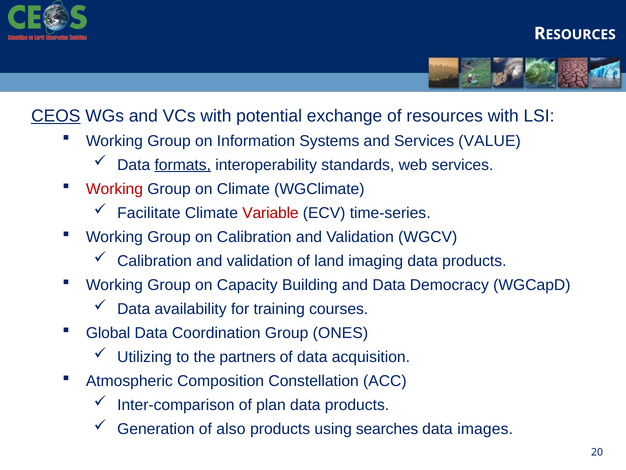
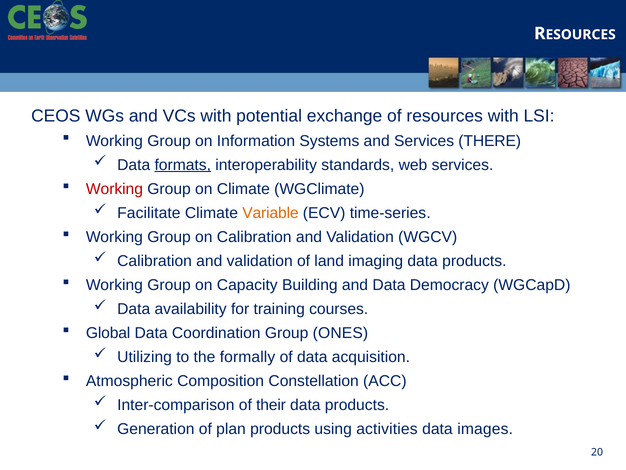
CEOS underline: present -> none (56, 116)
VALUE: VALUE -> THERE (490, 141)
Variable colour: red -> orange (270, 213)
partners: partners -> formally (247, 357)
plan: plan -> their (271, 405)
also: also -> plan (231, 429)
searches: searches -> activities (387, 429)
